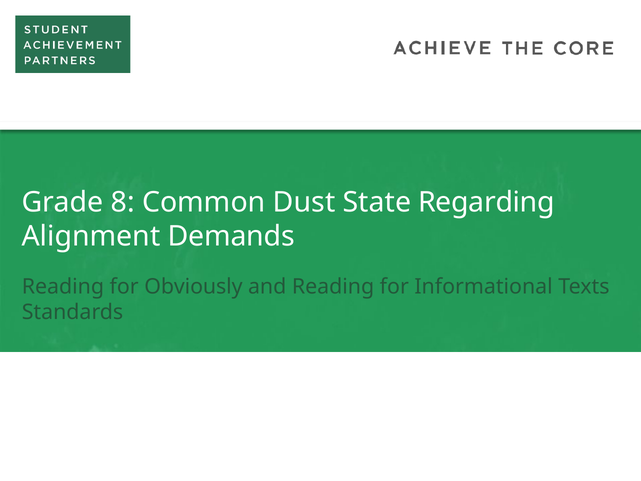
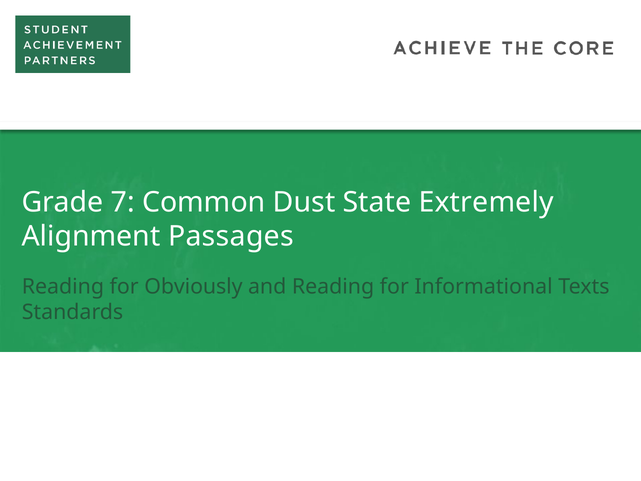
8: 8 -> 7 (123, 202)
Regarding: Regarding -> Extremely (486, 202)
Demands: Demands -> Passages (231, 236)
